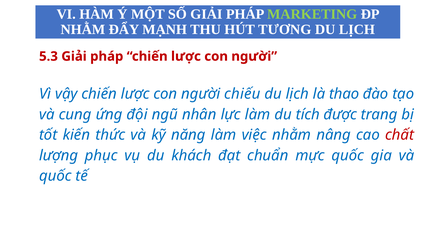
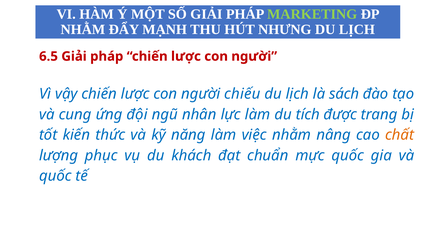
TƯƠNG: TƯƠNG -> NHƯNG (285, 29)
5.3: 5.3 -> 6.5 (48, 56)
thao: thao -> sách (344, 94)
chất colour: red -> orange (400, 135)
